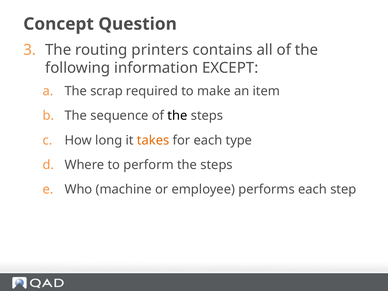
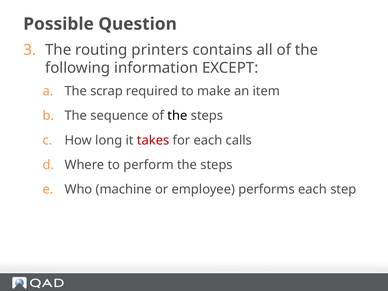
Concept: Concept -> Possible (59, 24)
takes colour: orange -> red (153, 140)
type: type -> calls (239, 140)
